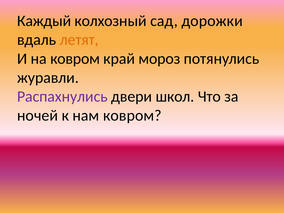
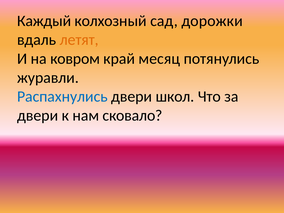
мороз: мороз -> месяц (159, 59)
Распахнулись colour: purple -> blue (62, 97)
ночей: ночей -> двери (38, 115)
нам ковром: ковром -> сковало (133, 115)
